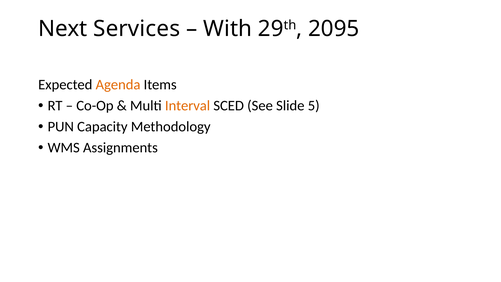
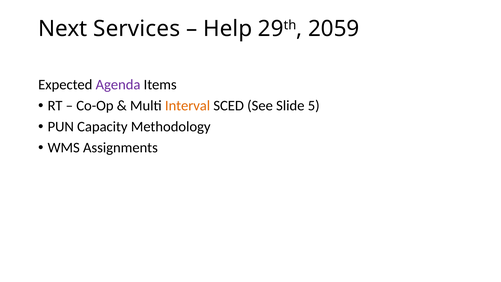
With: With -> Help (228, 29)
2095: 2095 -> 2059 (334, 29)
Agenda colour: orange -> purple (118, 85)
